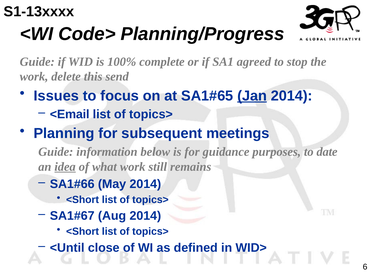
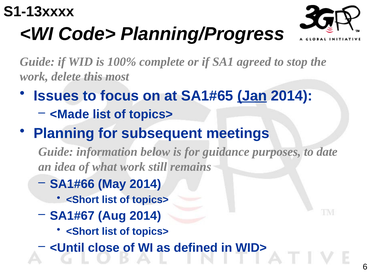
send: send -> most (117, 76)
<Email: <Email -> <Made (70, 114)
idea underline: present -> none (65, 166)
